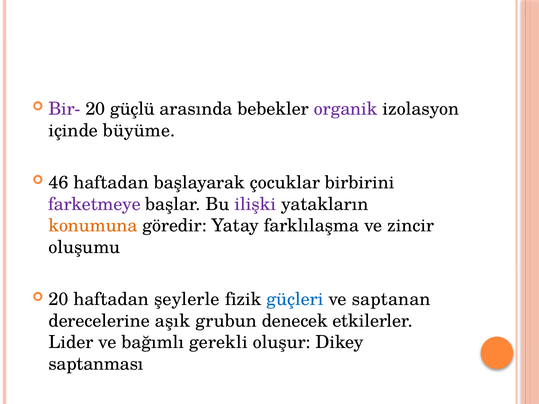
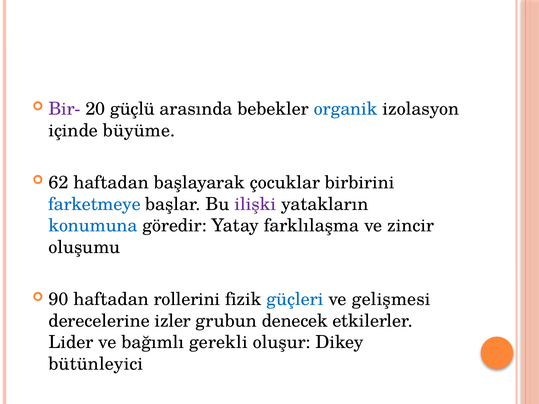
organik colour: purple -> blue (346, 109)
46: 46 -> 62 (58, 183)
farketmeye colour: purple -> blue (94, 204)
konumuna colour: orange -> blue (93, 226)
20: 20 -> 90 (58, 299)
şeylerle: şeylerle -> rollerini (187, 299)
saptanan: saptanan -> gelişmesi (391, 299)
aşık: aşık -> izler (173, 321)
saptanması: saptanması -> bütünleyici (96, 364)
